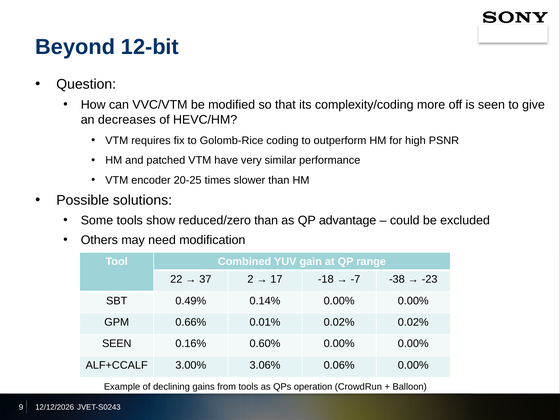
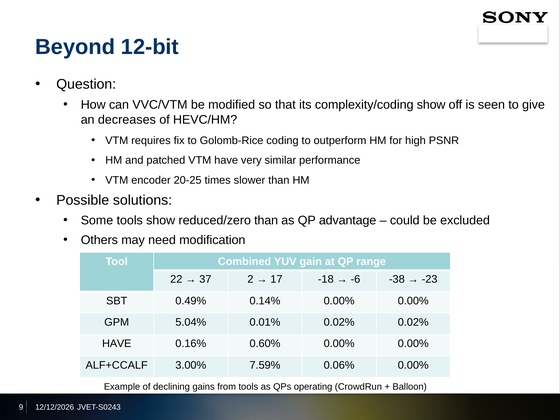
complexity/coding more: more -> show (431, 105)
-7: -7 -> -6 (355, 279)
0.66%: 0.66% -> 5.04% (191, 322)
SEEN: SEEN -> HAVE (117, 344)
3.06%: 3.06% -> 7.59% (265, 365)
operation: operation -> operating (313, 387)
